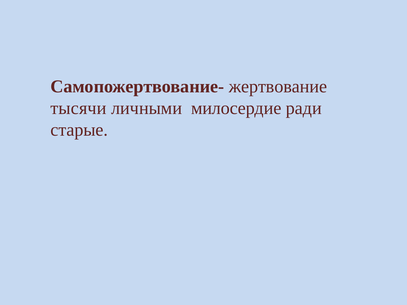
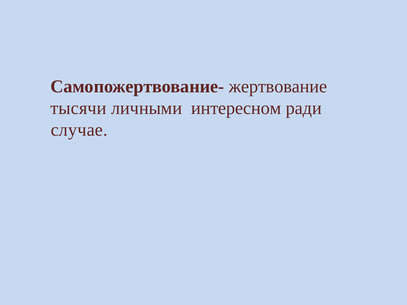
милосердие: милосердие -> интересном (236, 108)
старые: старые -> случае (79, 130)
